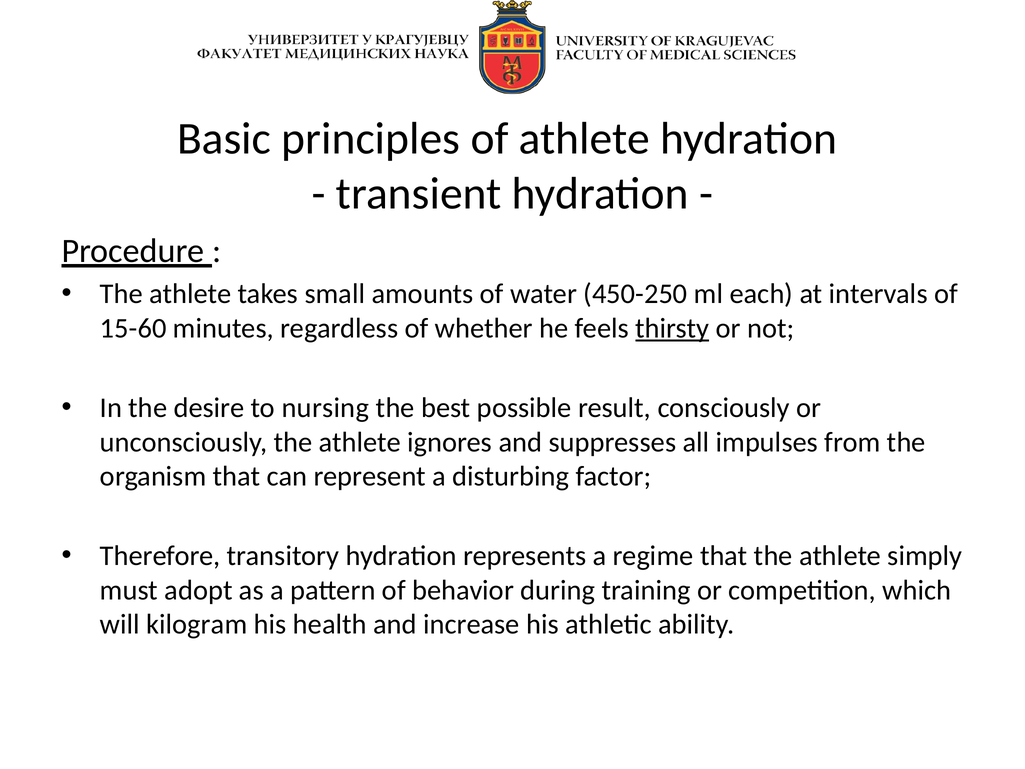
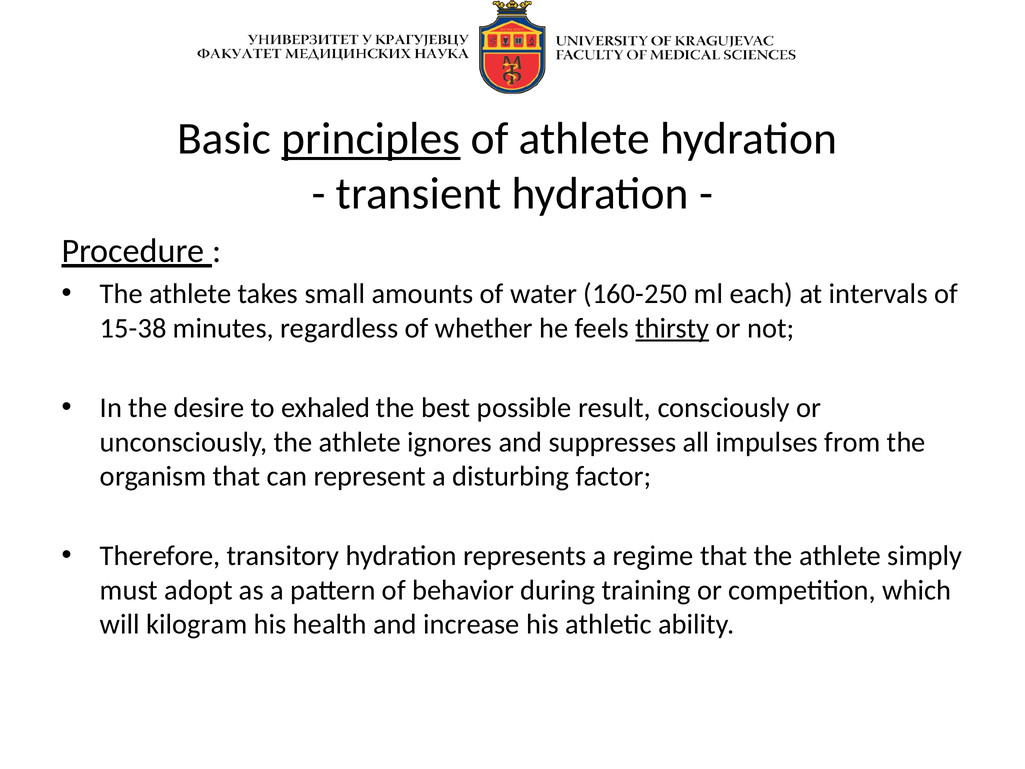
principles underline: none -> present (371, 139)
450-250: 450-250 -> 160-250 (635, 294)
15-60: 15-60 -> 15-38 (133, 328)
nursing: nursing -> exhaled (326, 408)
